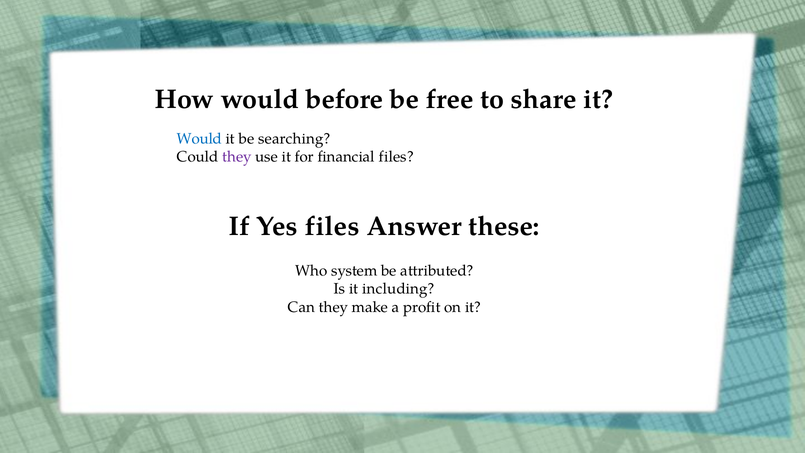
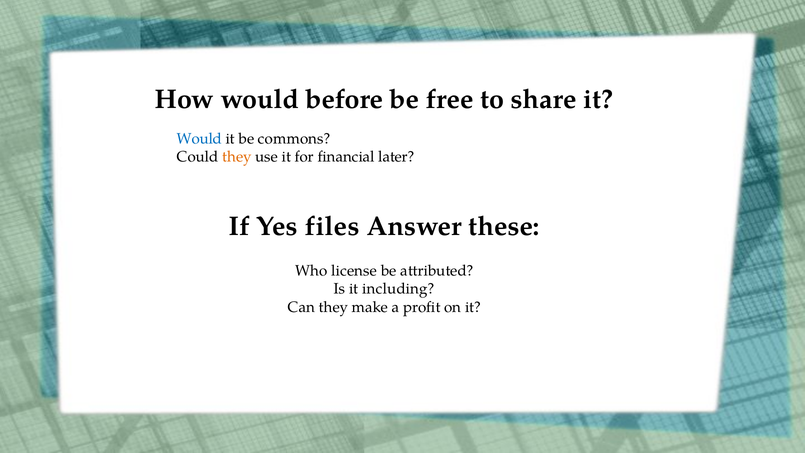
searching: searching -> commons (294, 139)
they colour: purple -> orange (237, 157)
financial files: files -> later (396, 157)
system: system -> license (354, 271)
